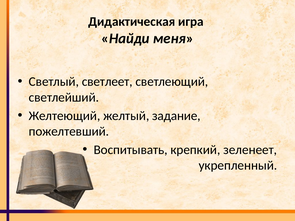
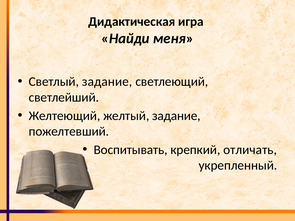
Светлый светлеет: светлеет -> задание (107, 82)
зеленеет: зеленеет -> отличать (250, 150)
